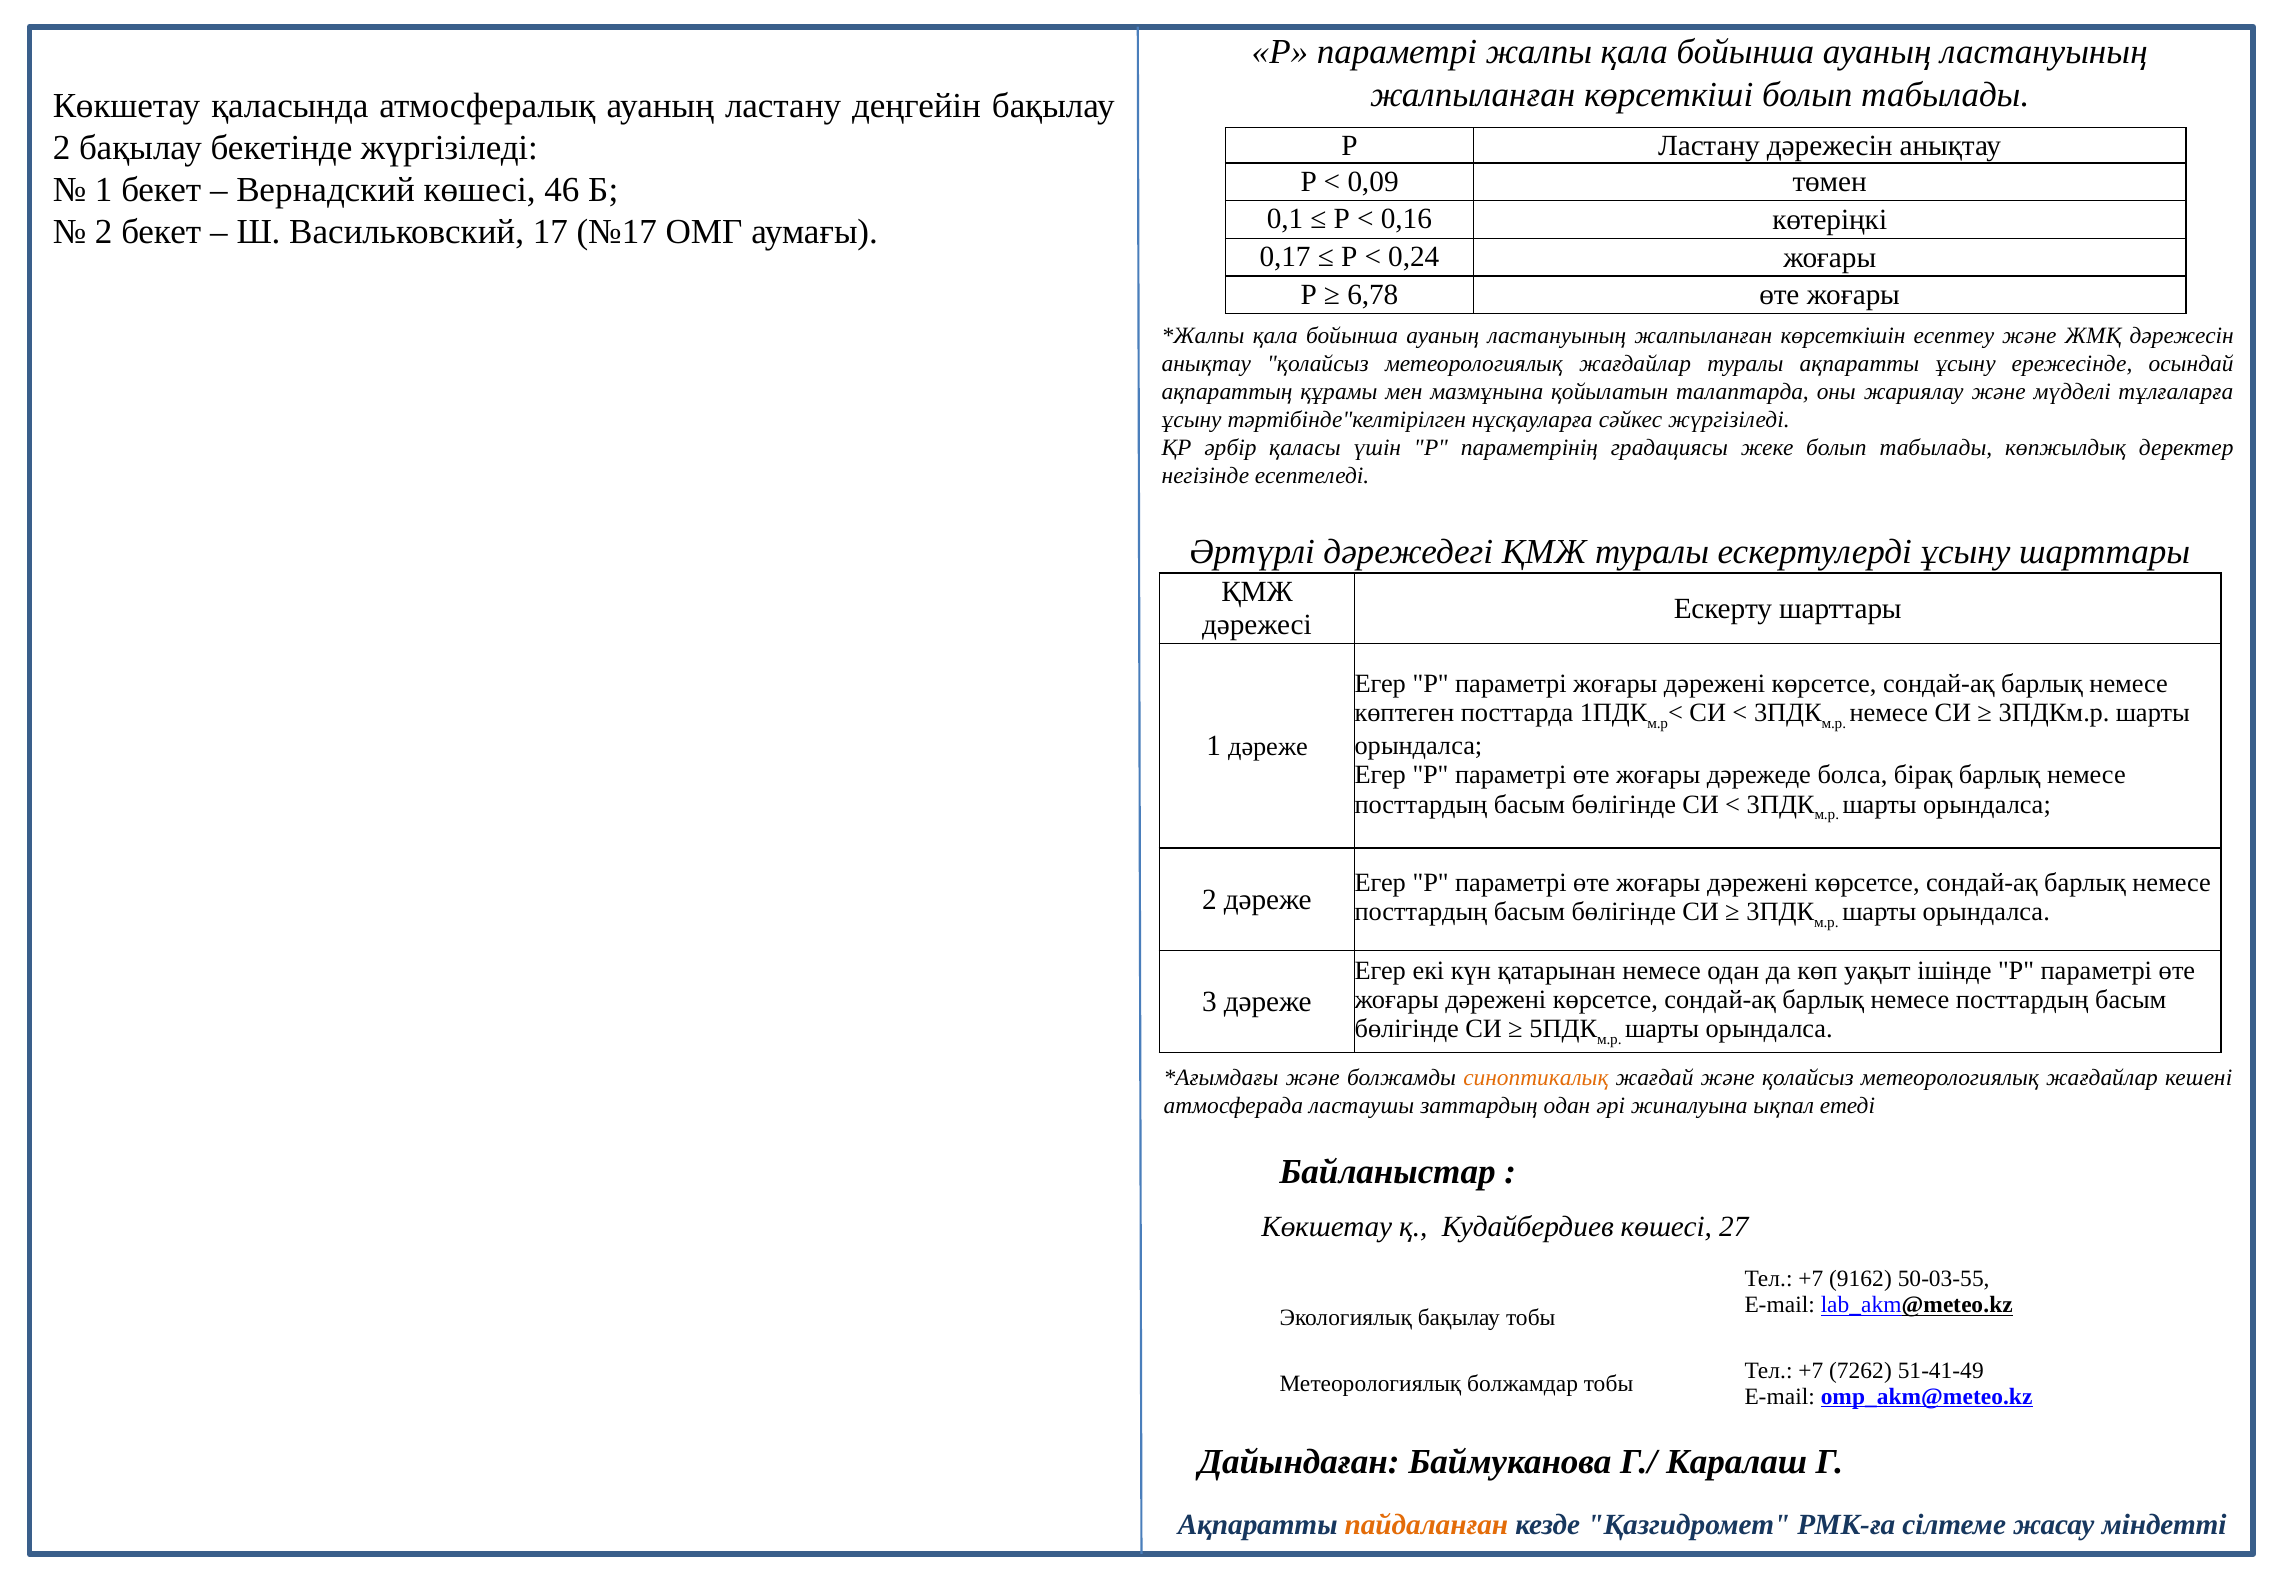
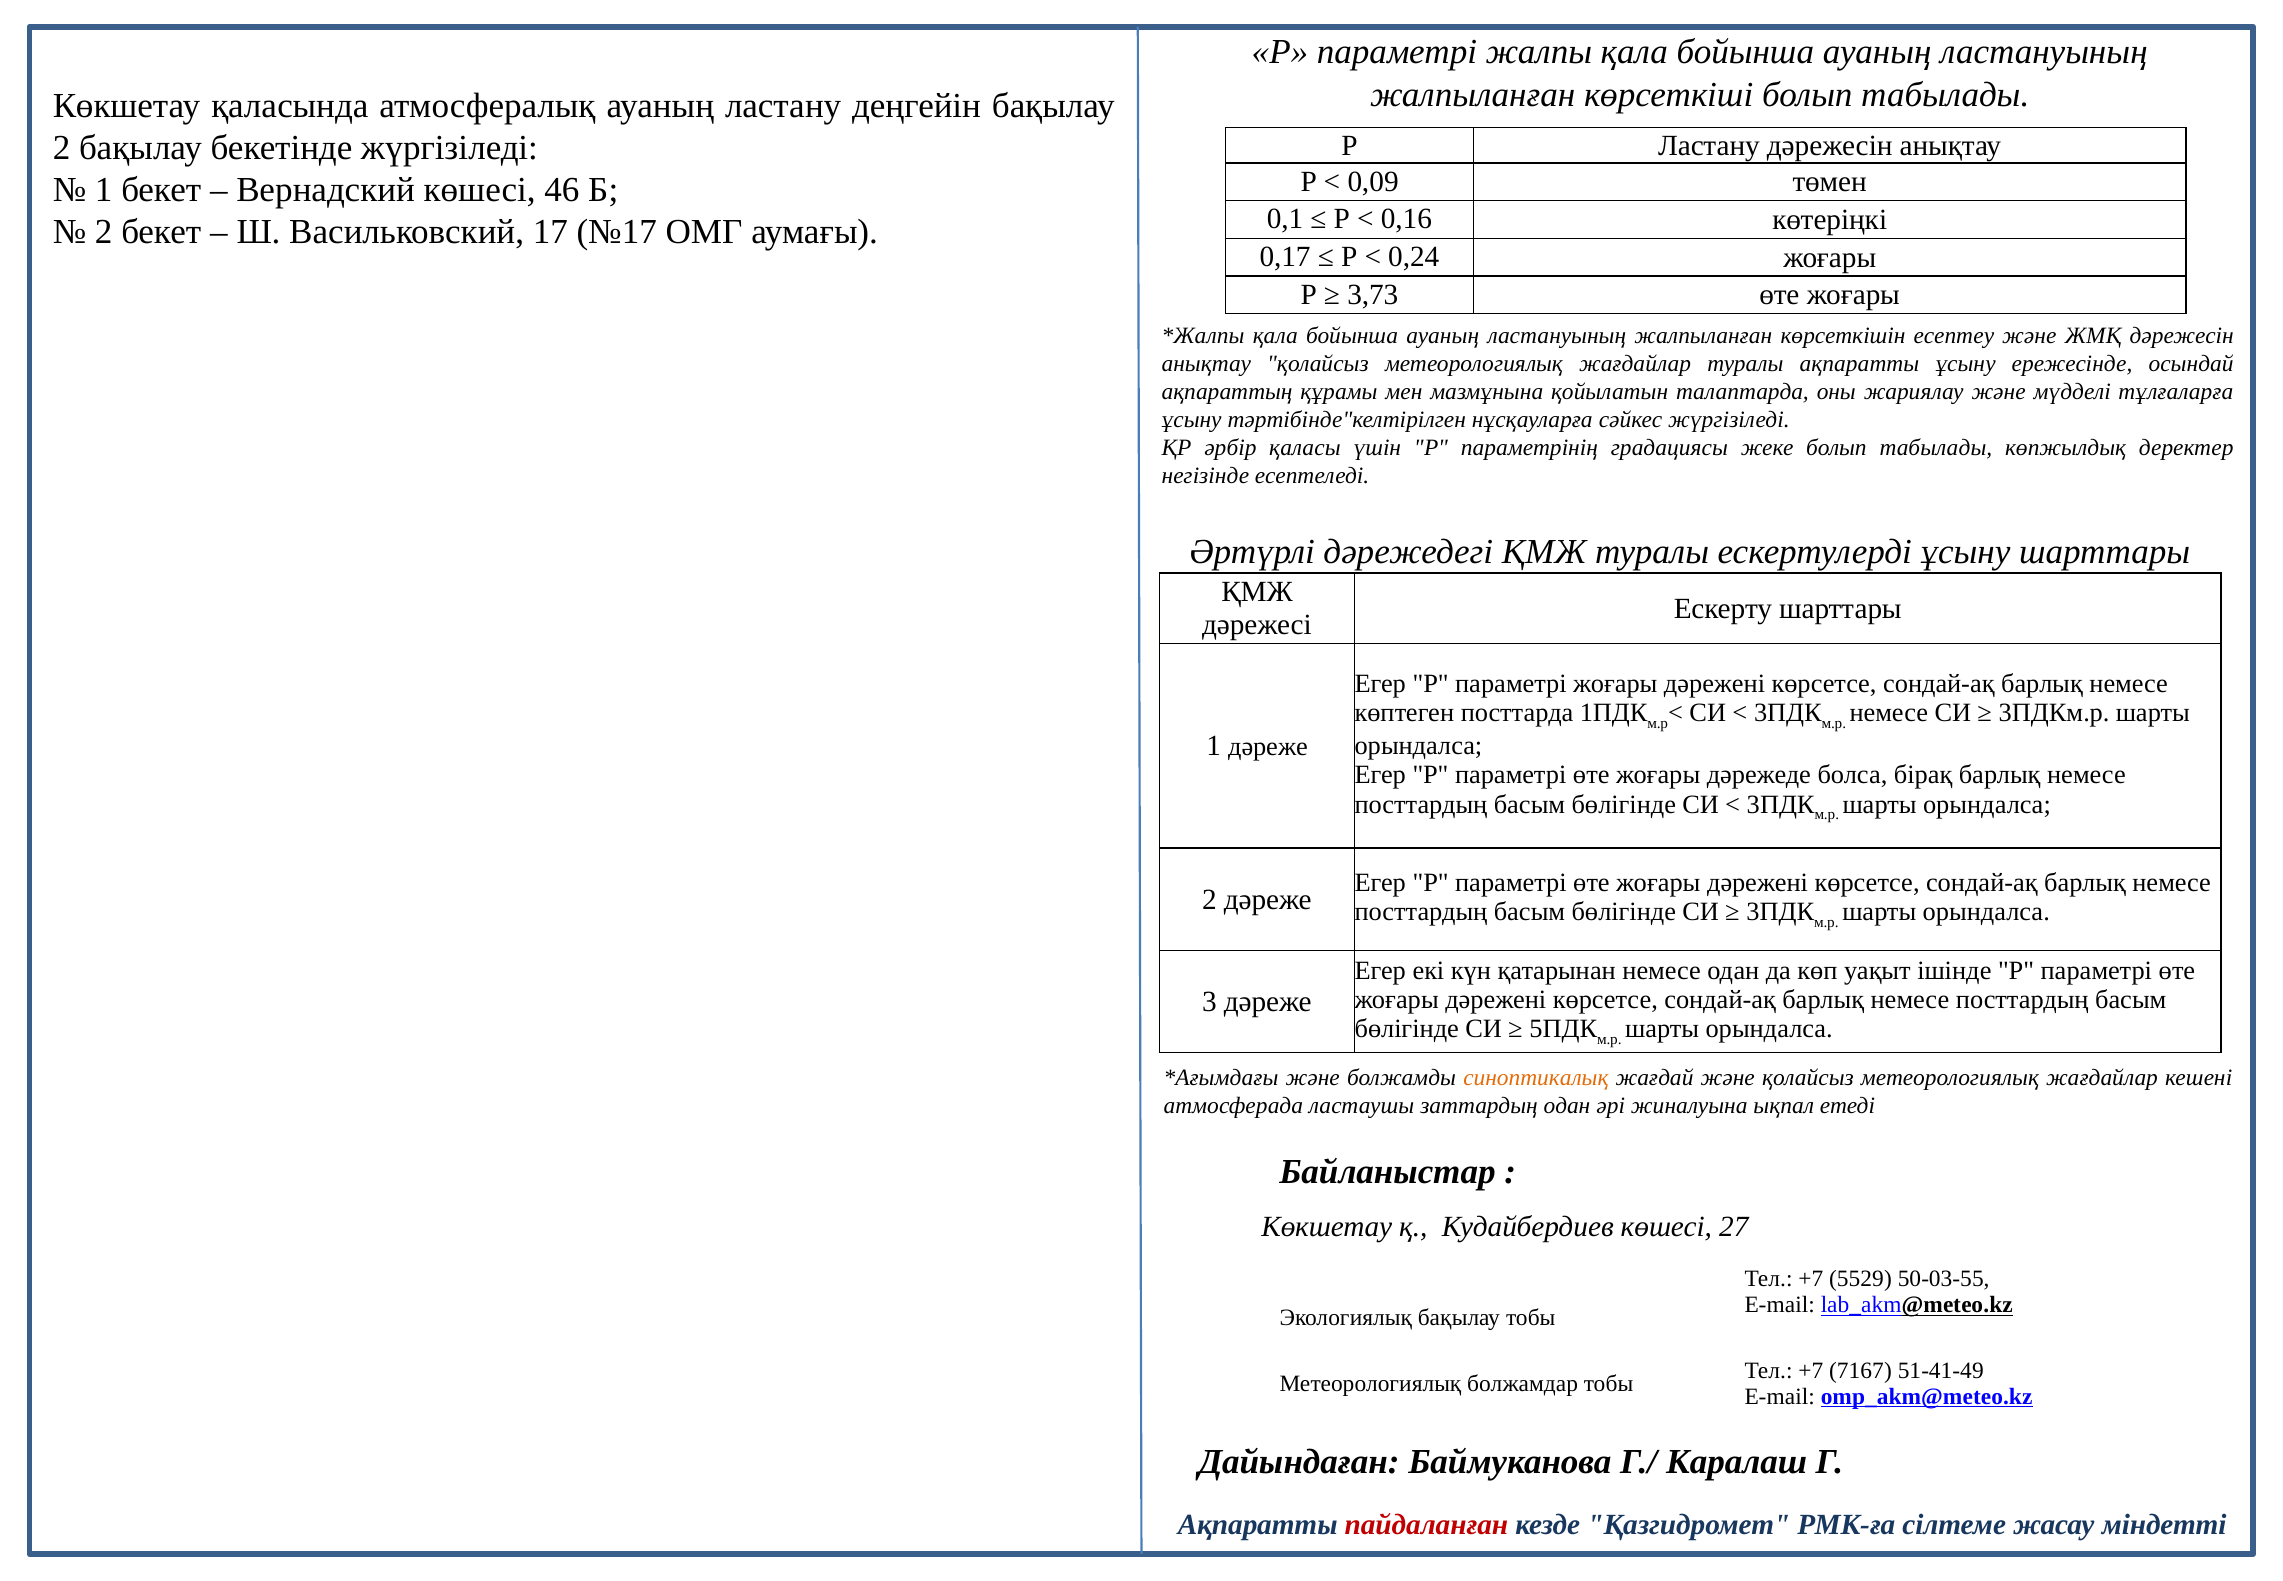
6,78: 6,78 -> 3,73 (1373, 295)
9162: 9162 -> 5529 (1860, 1279)
7262: 7262 -> 7167 (1860, 1370)
пайдаланған colour: orange -> red (1426, 1525)
